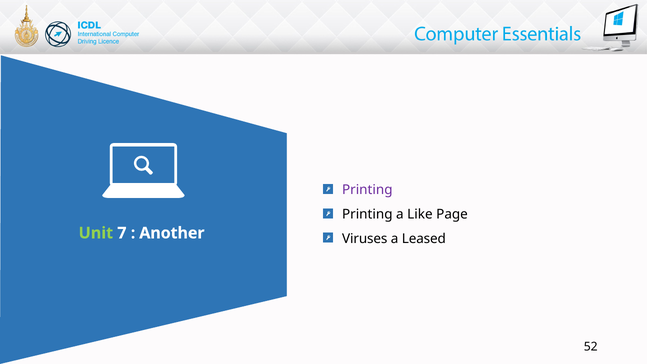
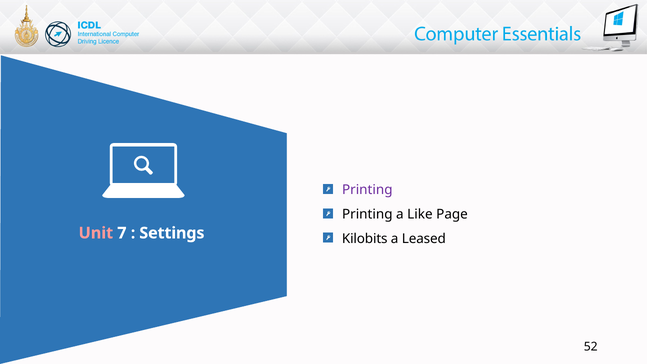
Unit colour: light green -> pink (96, 233)
Another: Another -> Settings (172, 233)
Viruses: Viruses -> Kilobits (365, 239)
